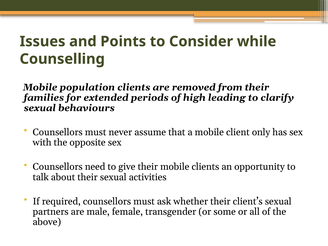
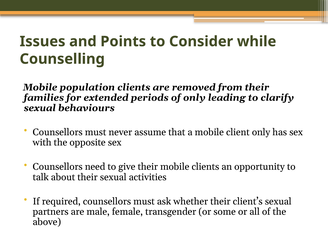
of high: high -> only (194, 98)
